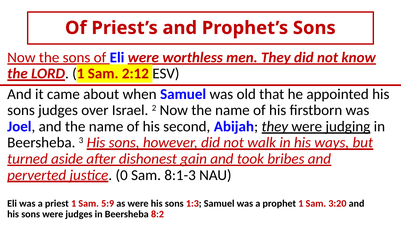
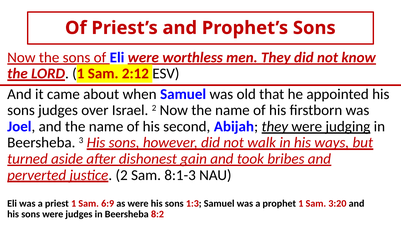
justice 0: 0 -> 2 (122, 176)
5:9: 5:9 -> 6:9 (108, 204)
